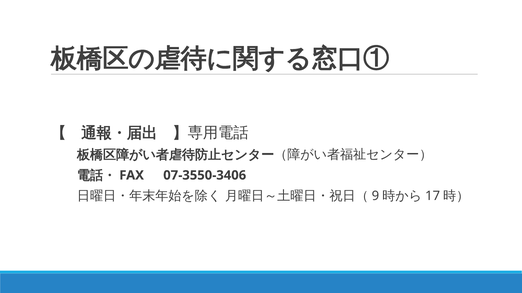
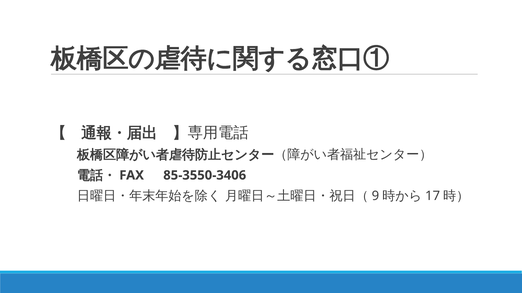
07-3550-3406: 07-3550-3406 -> 85-3550-3406 (205, 176)
